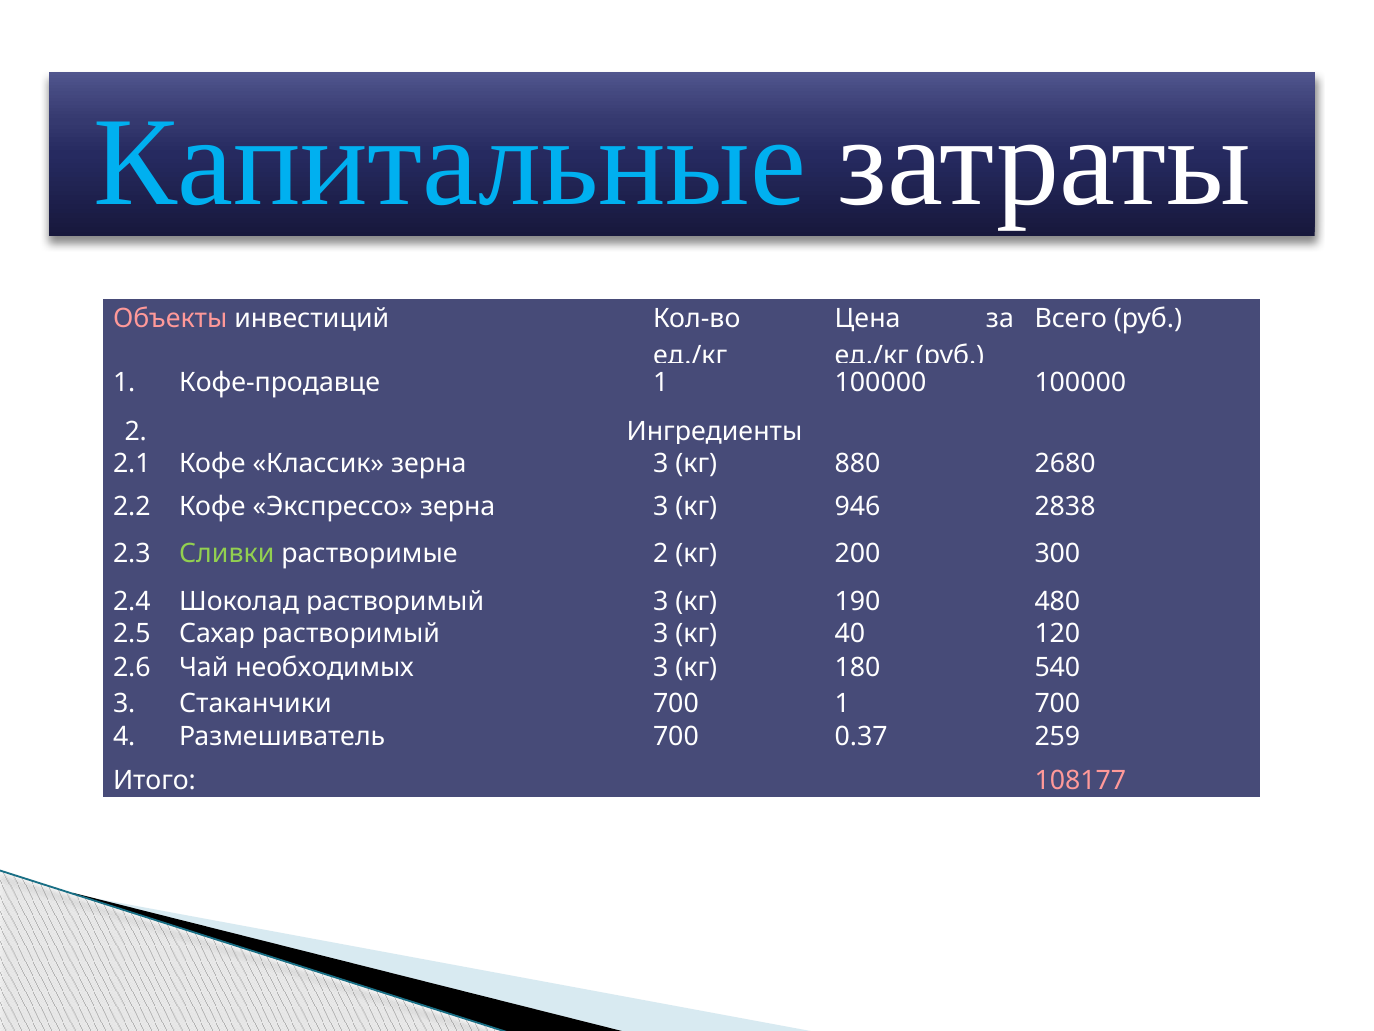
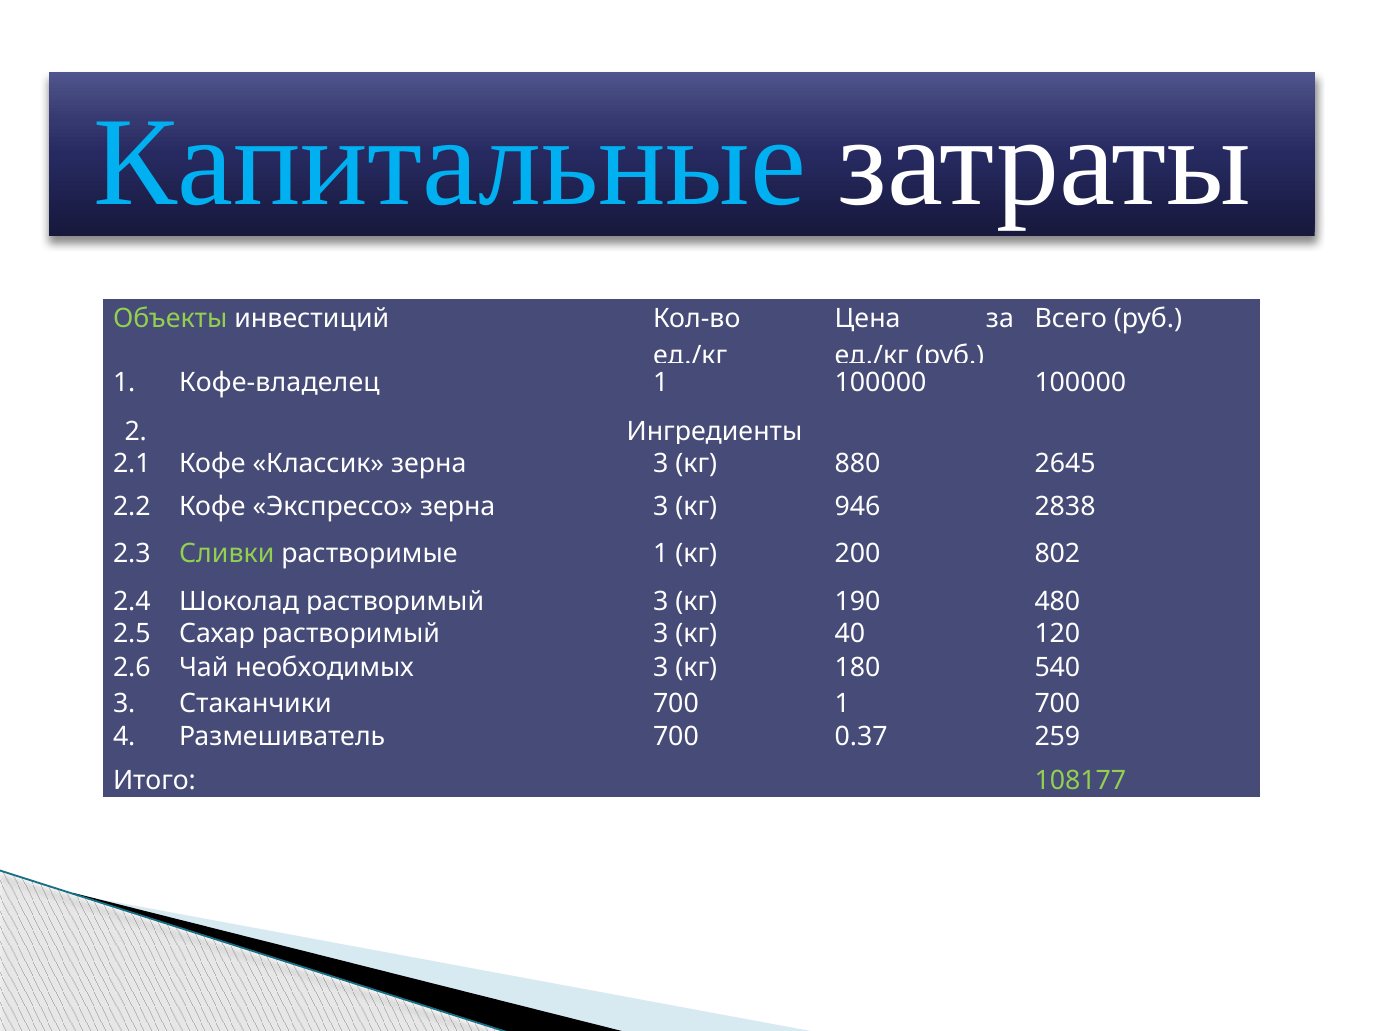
Объекты colour: pink -> light green (170, 319)
Кофе-продавце: Кофе-продавце -> Кофе-владелец (279, 383)
2680: 2680 -> 2645 (1065, 463)
растворимые 2: 2 -> 1 (661, 554)
300: 300 -> 802 (1057, 554)
108177 colour: pink -> light green (1080, 780)
